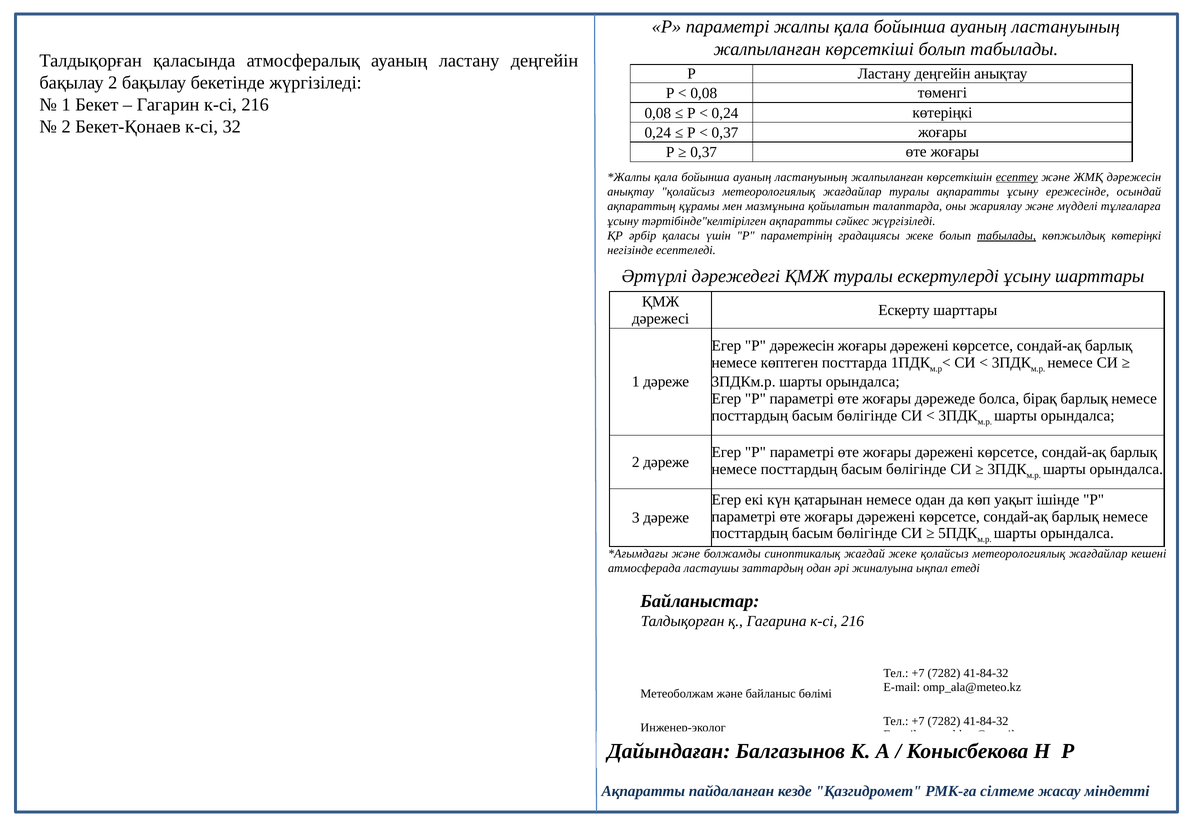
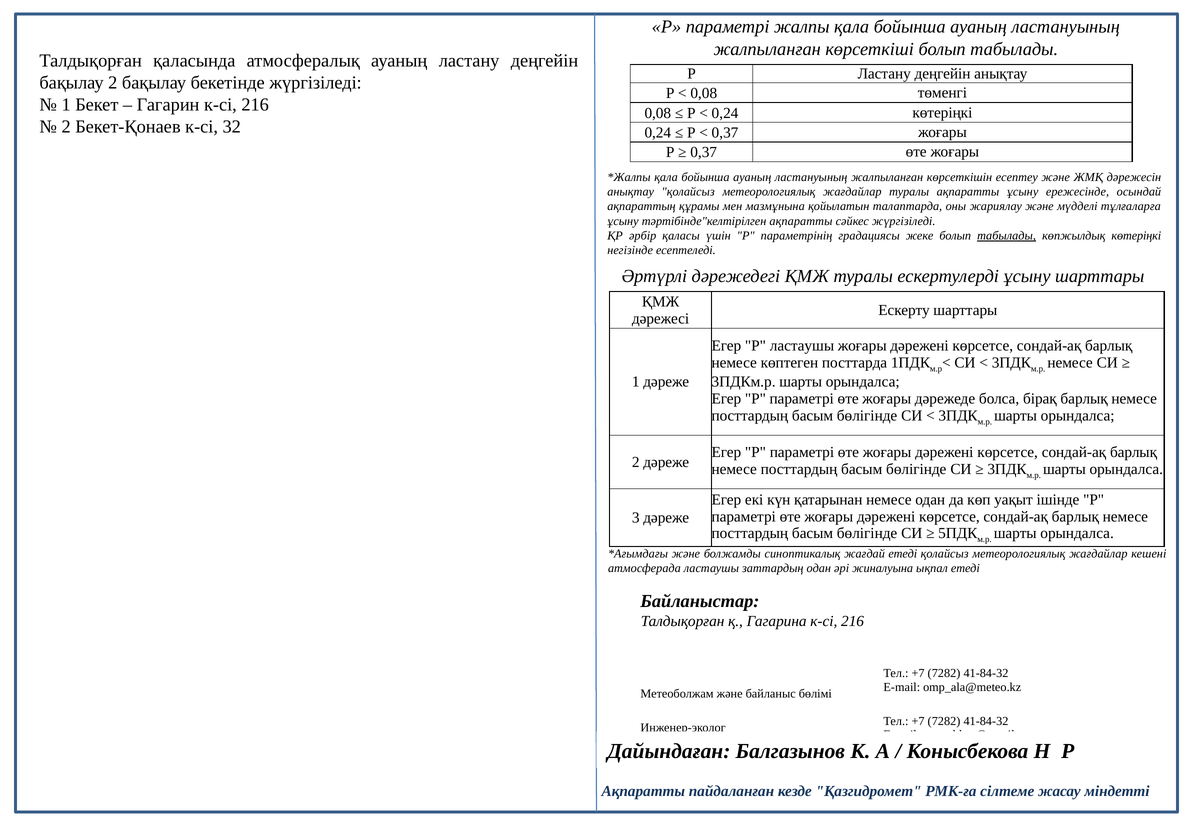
есептеу underline: present -> none (1017, 177)
Р дәрежесін: дәрежесін -> ластаушы (802, 346)
жағдай жеке: жеке -> етеді (903, 554)
